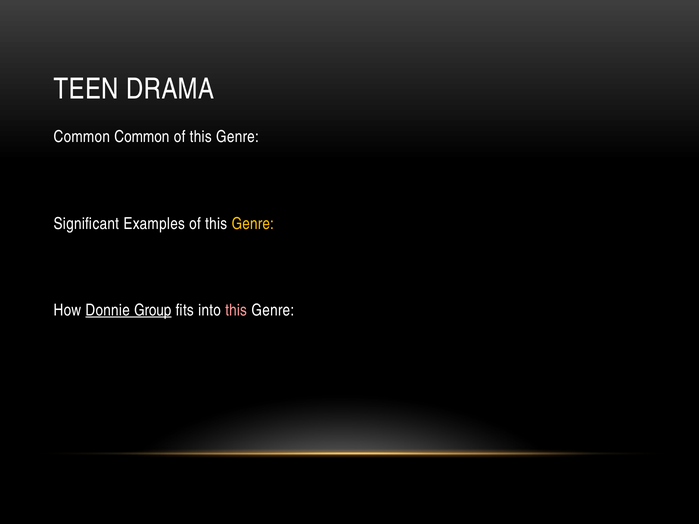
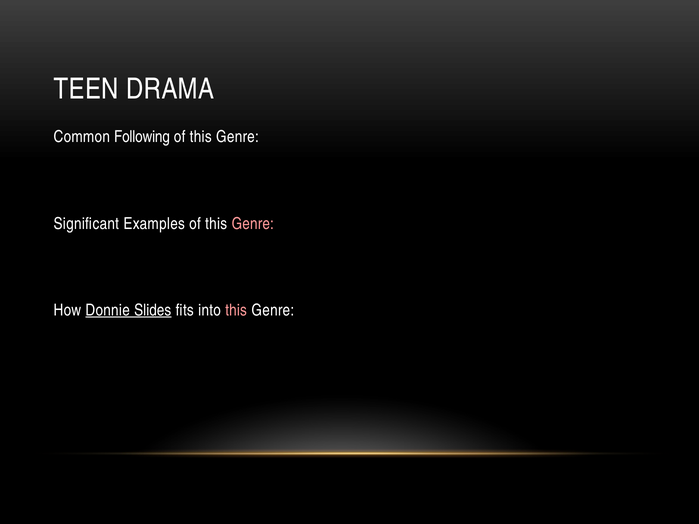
Common Common: Common -> Following (142, 137)
Genre colour: yellow -> pink (253, 224)
Group: Group -> Slides (153, 311)
